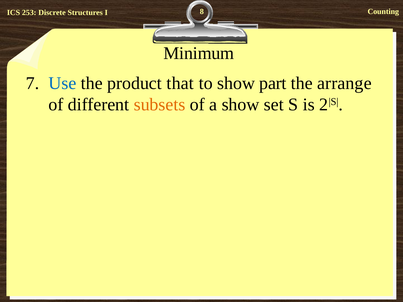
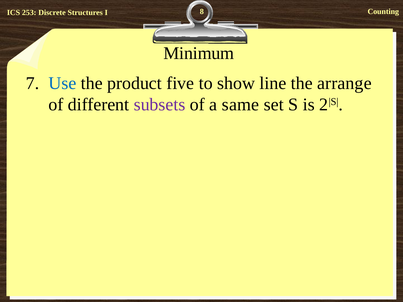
that: that -> five (180, 83)
part: part -> line (273, 83)
subsets colour: orange -> purple (160, 105)
a show: show -> same (241, 105)
